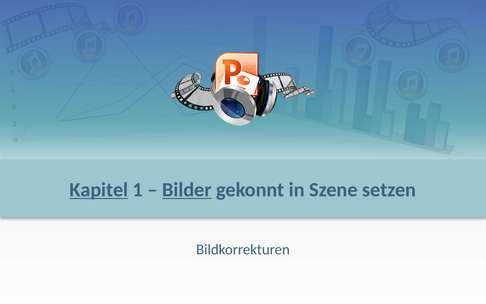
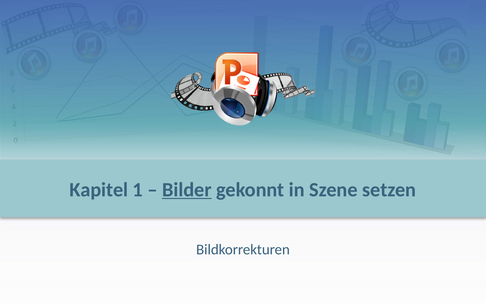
Kapitel underline: present -> none (99, 190)
